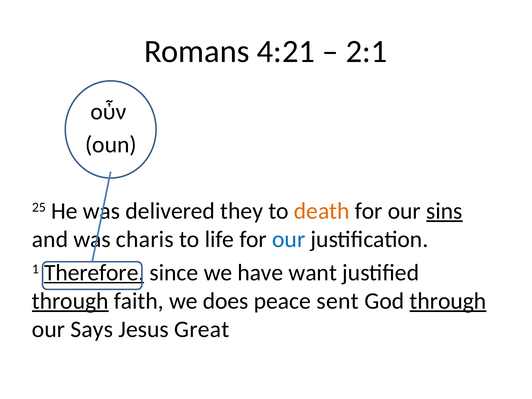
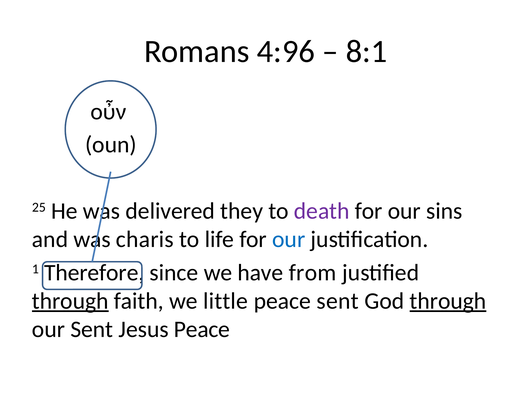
4:21: 4:21 -> 4:96 (286, 51)
2:1: 2:1 -> 8:1 (367, 51)
death colour: orange -> purple (322, 211)
sins underline: present -> none (444, 211)
Therefore underline: present -> none (94, 273)
want: want -> from (313, 273)
does: does -> little (226, 301)
our Says: Says -> Sent (92, 329)
Jesus Great: Great -> Peace (202, 329)
